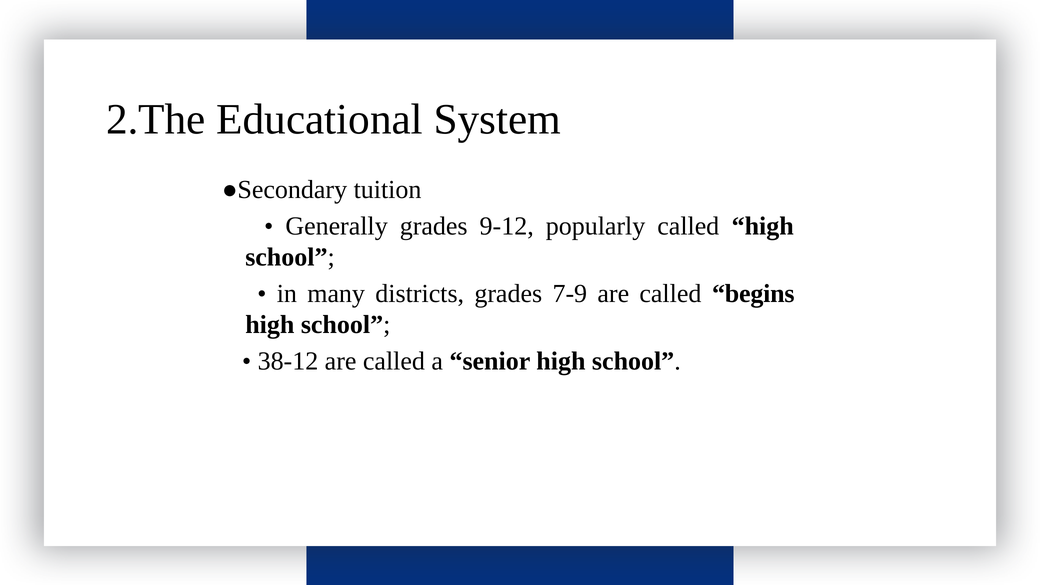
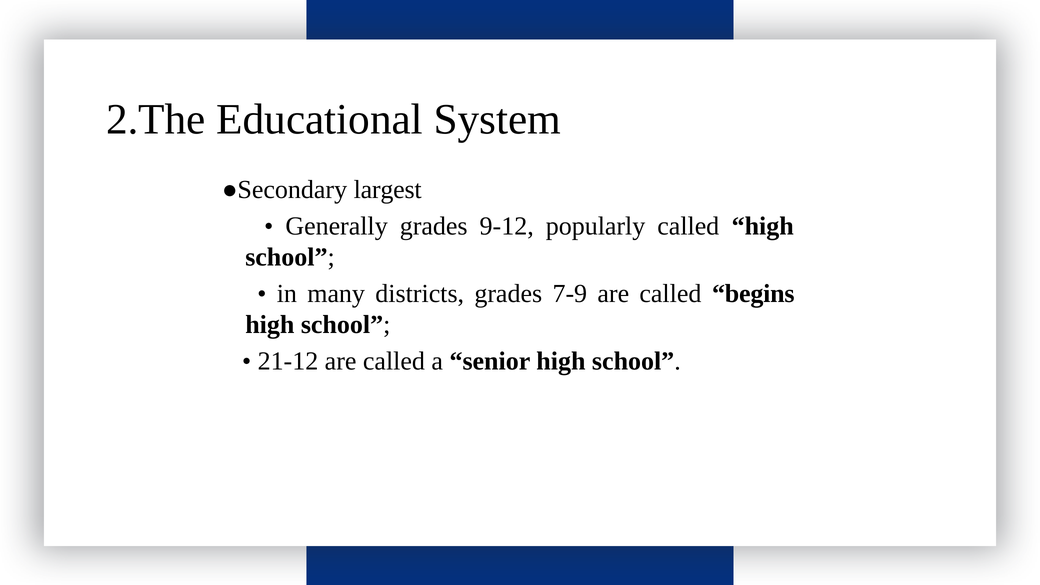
tuition: tuition -> largest (388, 190)
38-12: 38-12 -> 21-12 (288, 361)
